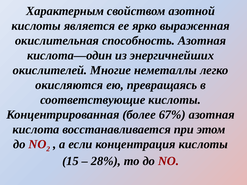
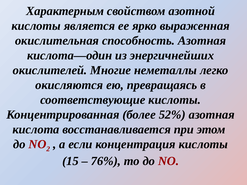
67%: 67% -> 52% (172, 115)
28%: 28% -> 76% (106, 161)
